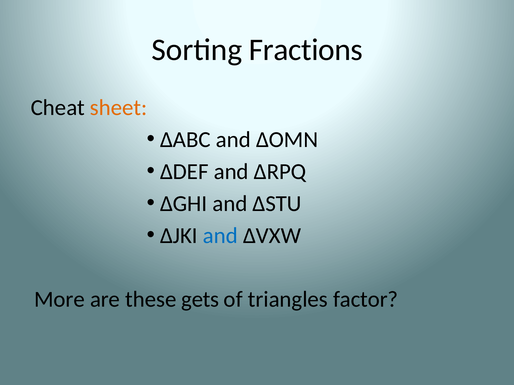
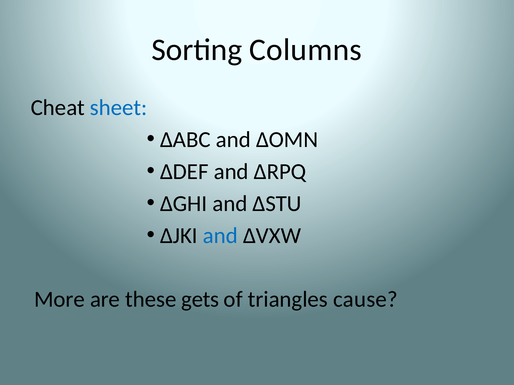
Fractions: Fractions -> Columns (306, 50)
sheet colour: orange -> blue (119, 108)
factor: factor -> cause (365, 300)
